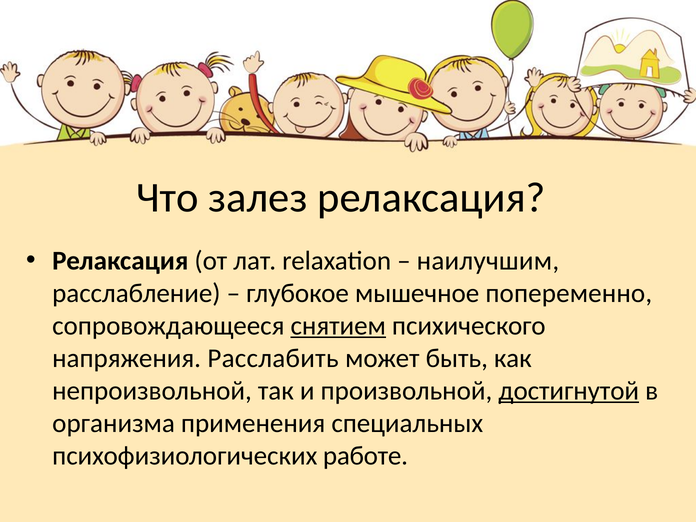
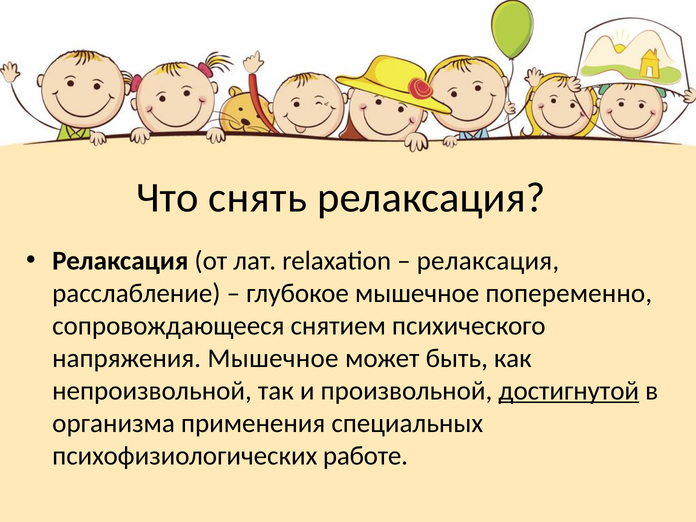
залез: залез -> снять (258, 198)
наилучшим: наилучшим -> релаксация (488, 261)
снятием underline: present -> none (338, 326)
напряжения Расслабить: Расслабить -> Мышечное (273, 358)
